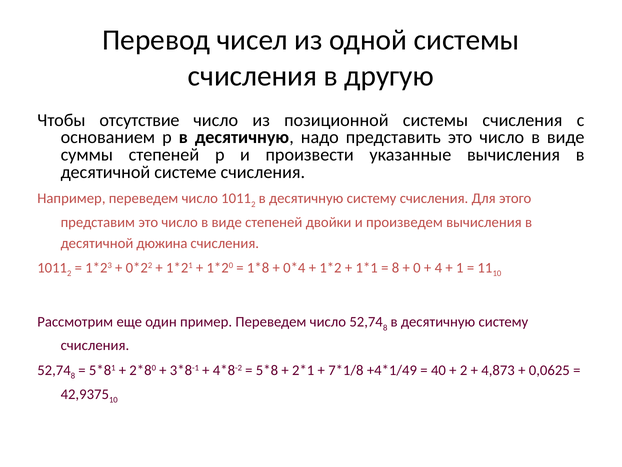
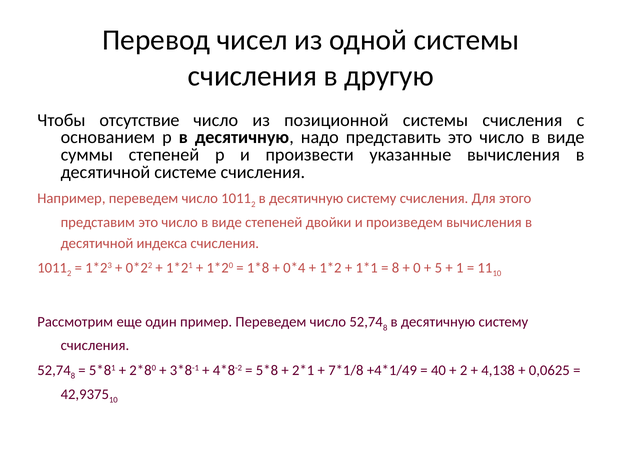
дюжина: дюжина -> индекса (162, 243)
4: 4 -> 5 (438, 268)
4,873: 4,873 -> 4,138 (498, 370)
